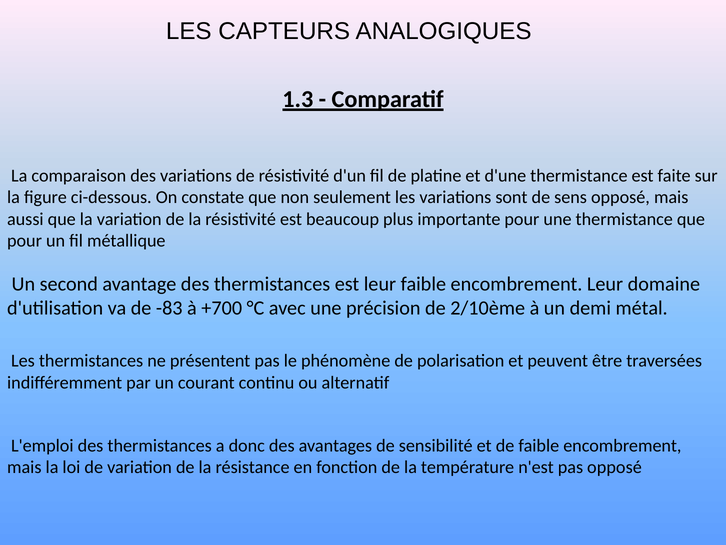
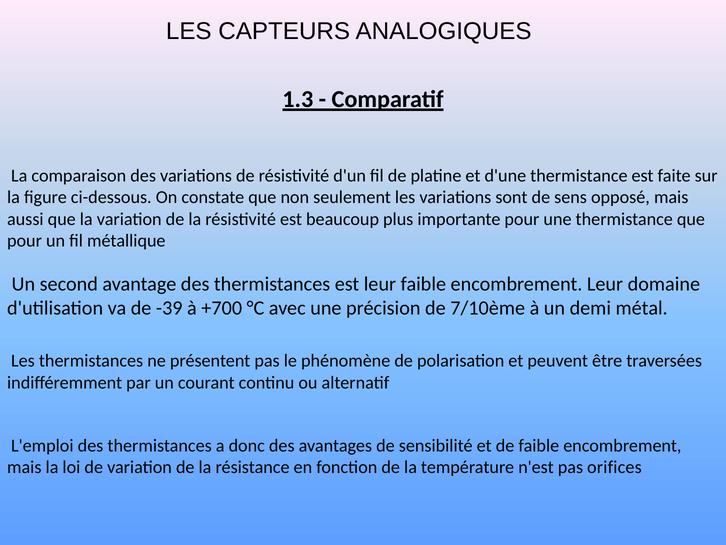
-83: -83 -> -39 (169, 308)
2/10ème: 2/10ème -> 7/10ème (488, 308)
pas opposé: opposé -> orifices (614, 467)
